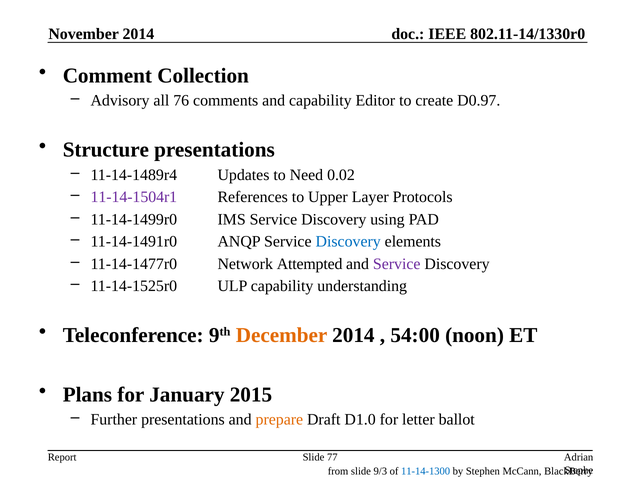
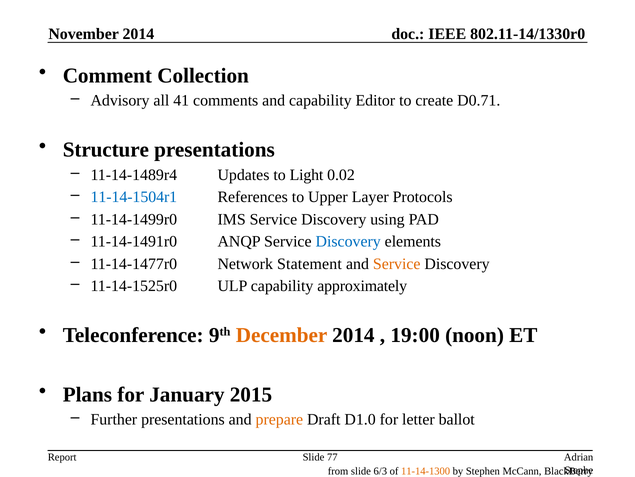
76: 76 -> 41 (181, 101)
D0.97: D0.97 -> D0.71 (479, 101)
Need: Need -> Light (307, 175)
11-14-1504r1 colour: purple -> blue (134, 197)
Attempted: Attempted -> Statement (309, 263)
Service colour: purple -> orange (397, 263)
understanding: understanding -> approximately (362, 286)
54:00: 54:00 -> 19:00 (415, 335)
9/3: 9/3 -> 6/3 (380, 471)
11-14-1300 colour: blue -> orange (426, 471)
